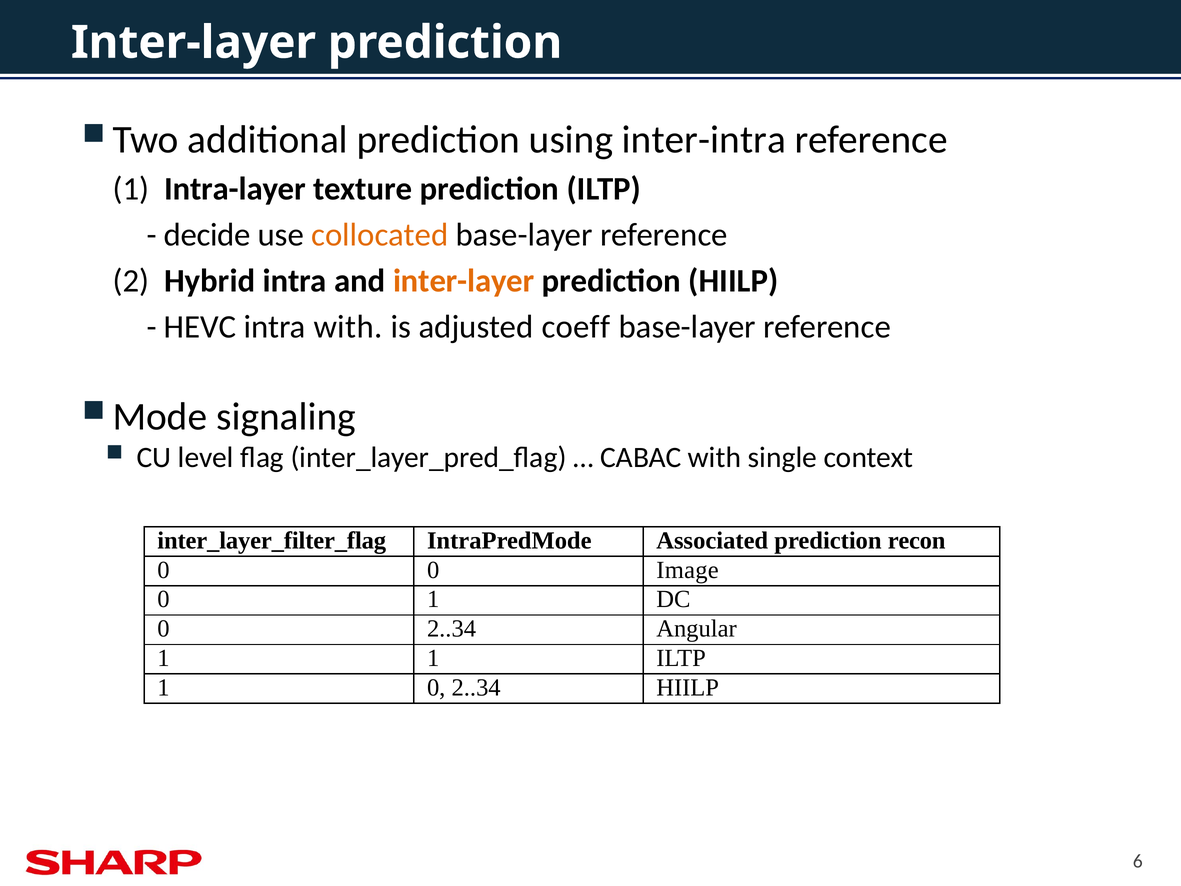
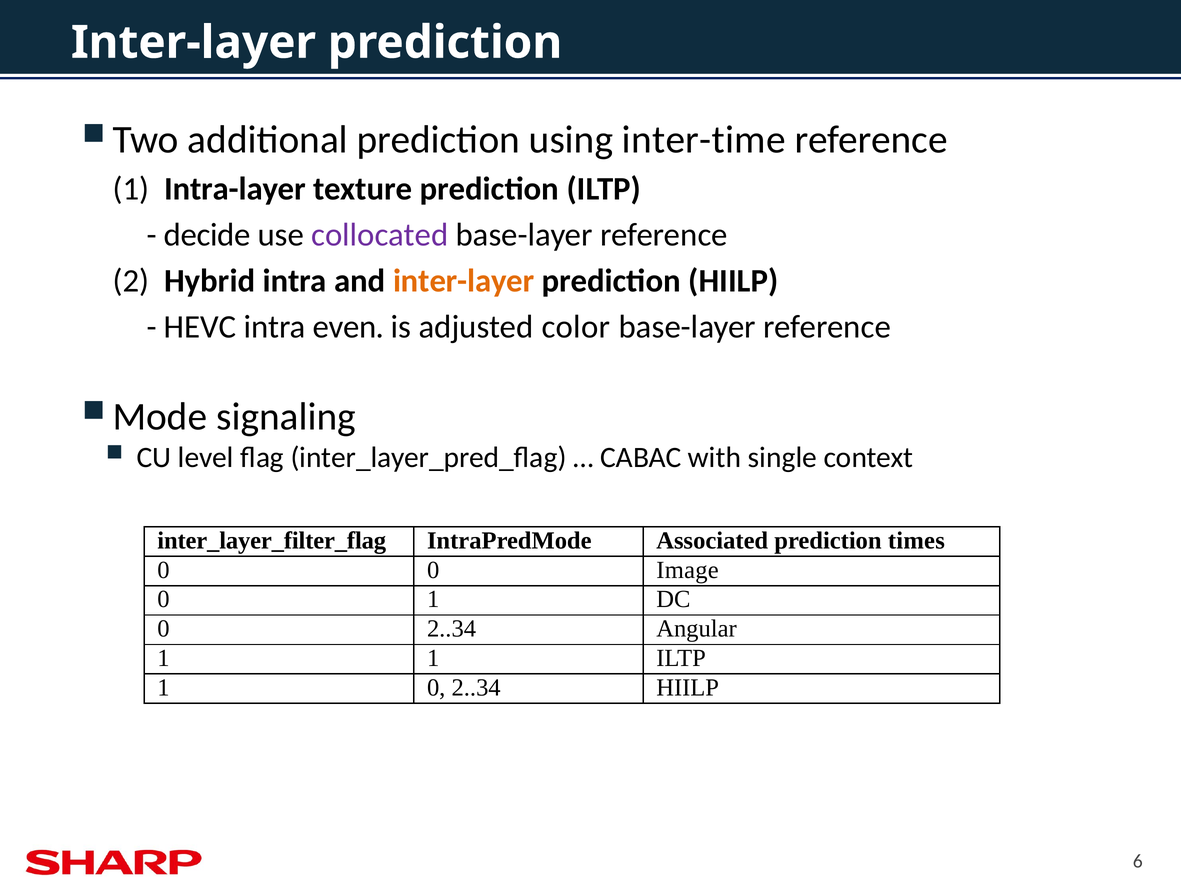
inter-intra: inter-intra -> inter-time (704, 140)
collocated colour: orange -> purple (380, 235)
intra with: with -> even (348, 327)
coeff: coeff -> color (576, 327)
recon: recon -> times (916, 540)
